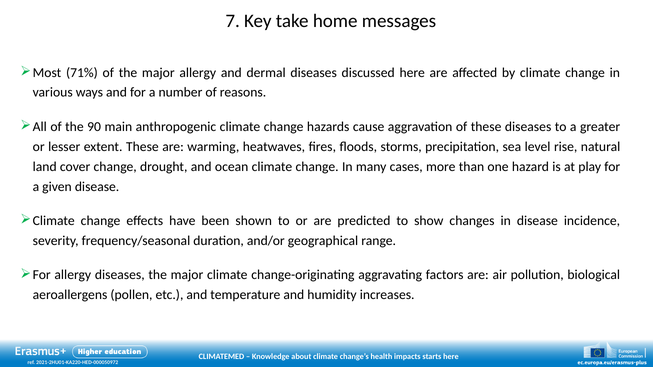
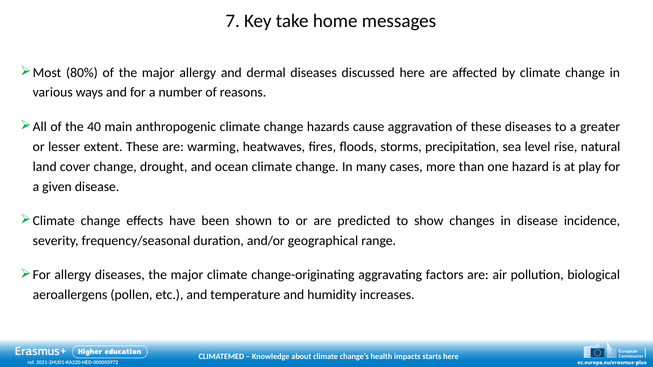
71%: 71% -> 80% (82, 73)
90: 90 -> 40 (94, 127)
